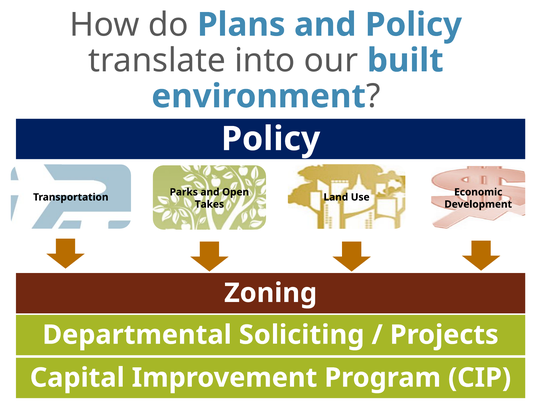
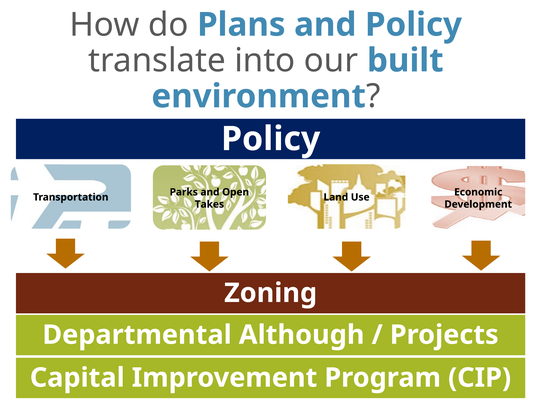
Soliciting: Soliciting -> Although (302, 334)
